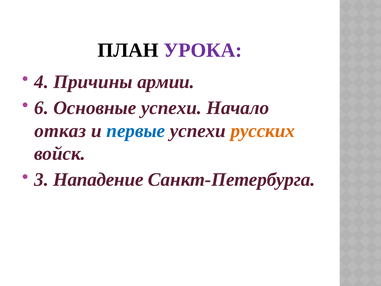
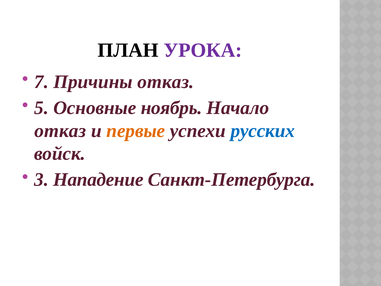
4: 4 -> 7 (41, 82)
Причины армии: армии -> отказ (166, 82)
6: 6 -> 5 (41, 108)
Основные успехи: успехи -> ноябрь (171, 108)
первые colour: blue -> orange (136, 131)
русских colour: orange -> blue (263, 131)
